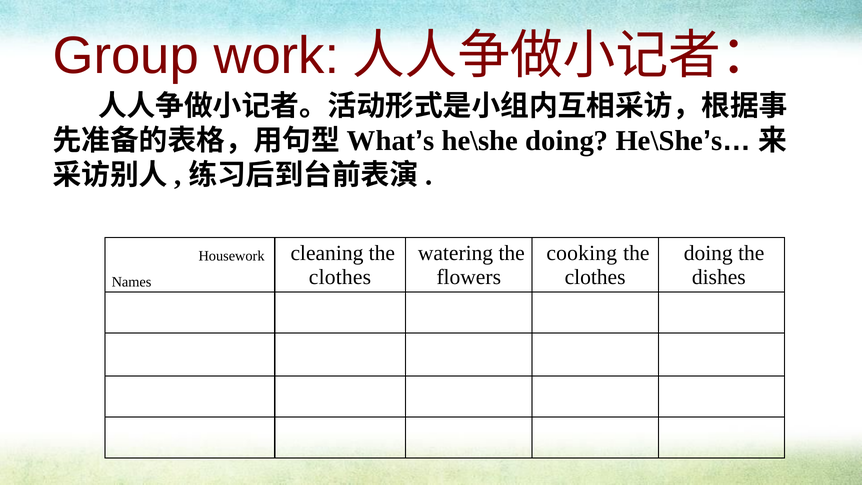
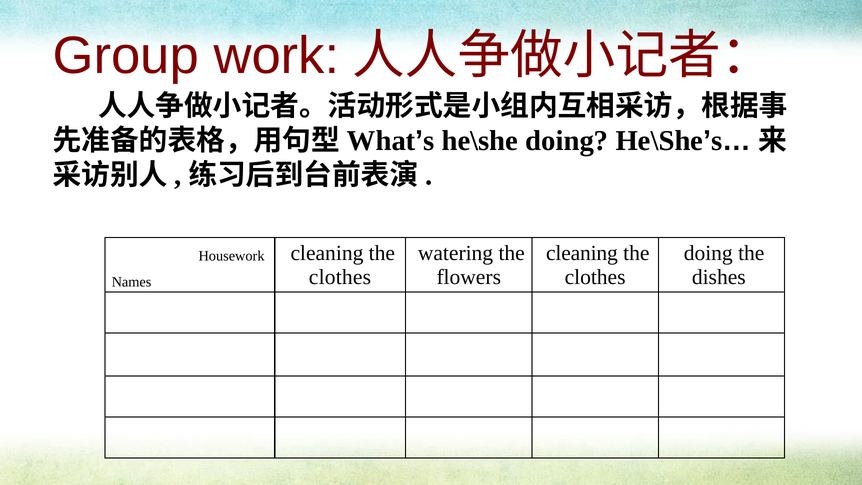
cooking: cooking -> cleaning (582, 253)
